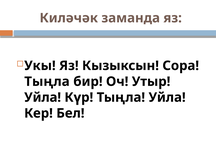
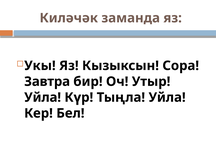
Тыңла: Тыңла -> Завтра (47, 82)
